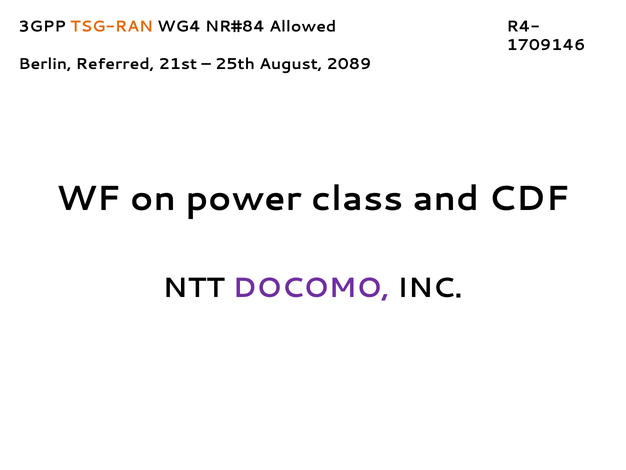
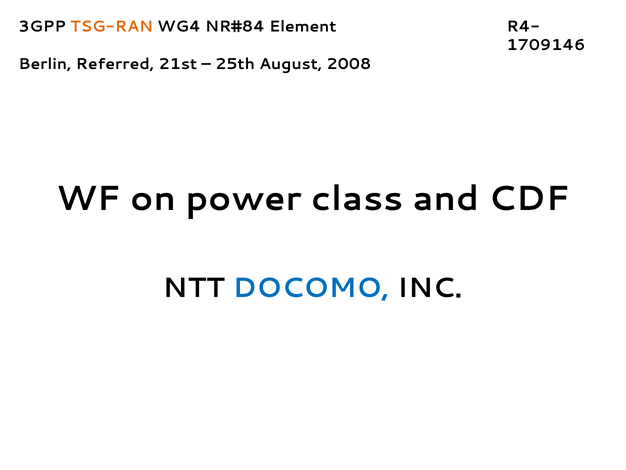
Allowed: Allowed -> Element (303, 26)
2089: 2089 -> 2008 (349, 64)
DOCOMO colour: purple -> blue (311, 288)
